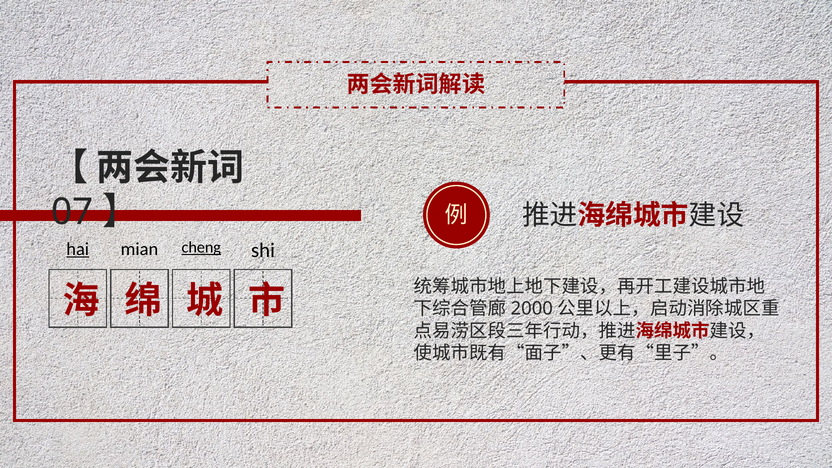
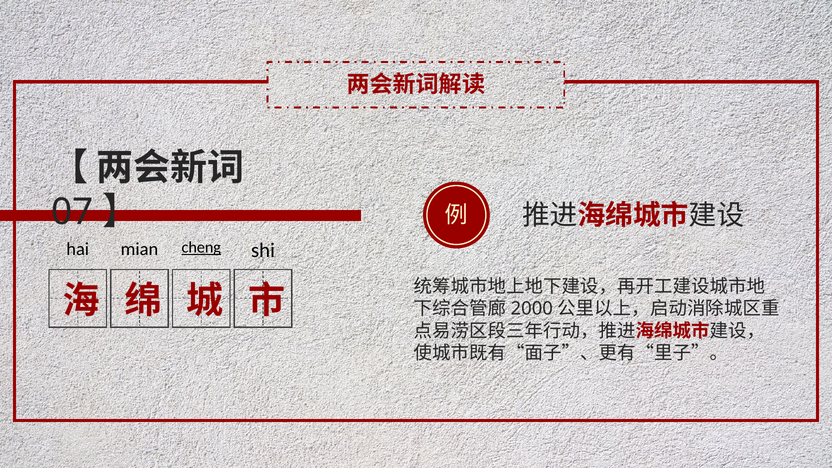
hai underline: present -> none (78, 249)
